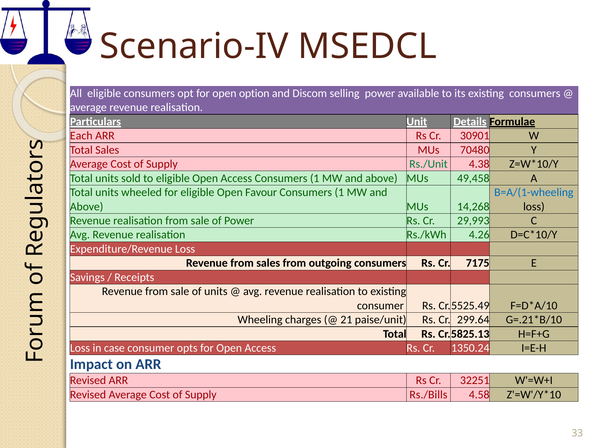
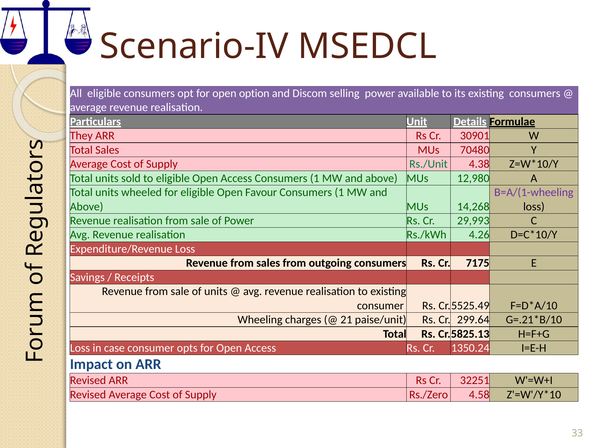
Each: Each -> They (81, 136)
49,458: 49,458 -> 12,980 (473, 178)
B=A/(1-wheeling colour: blue -> purple (534, 192)
Rs./Bills: Rs./Bills -> Rs./Zero (429, 394)
